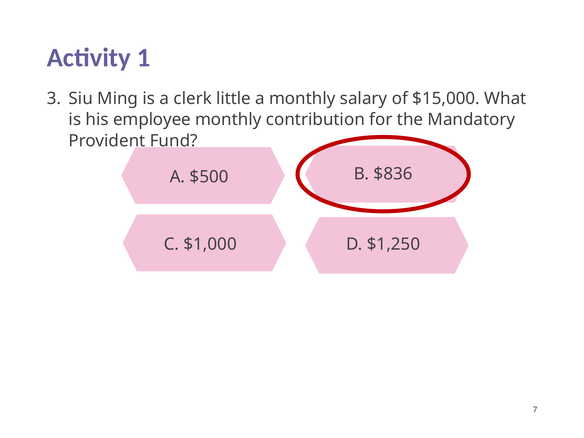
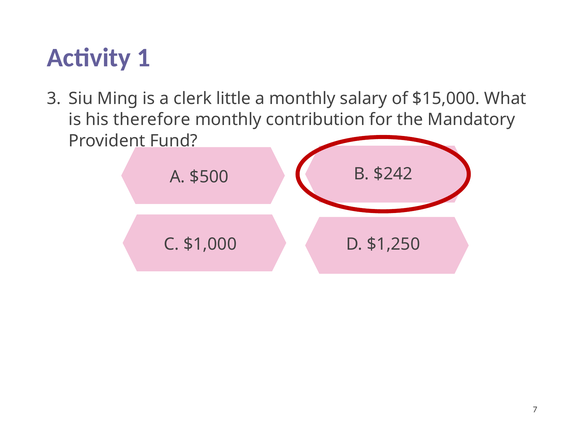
employee: employee -> therefore (152, 120)
$836: $836 -> $242 (393, 174)
